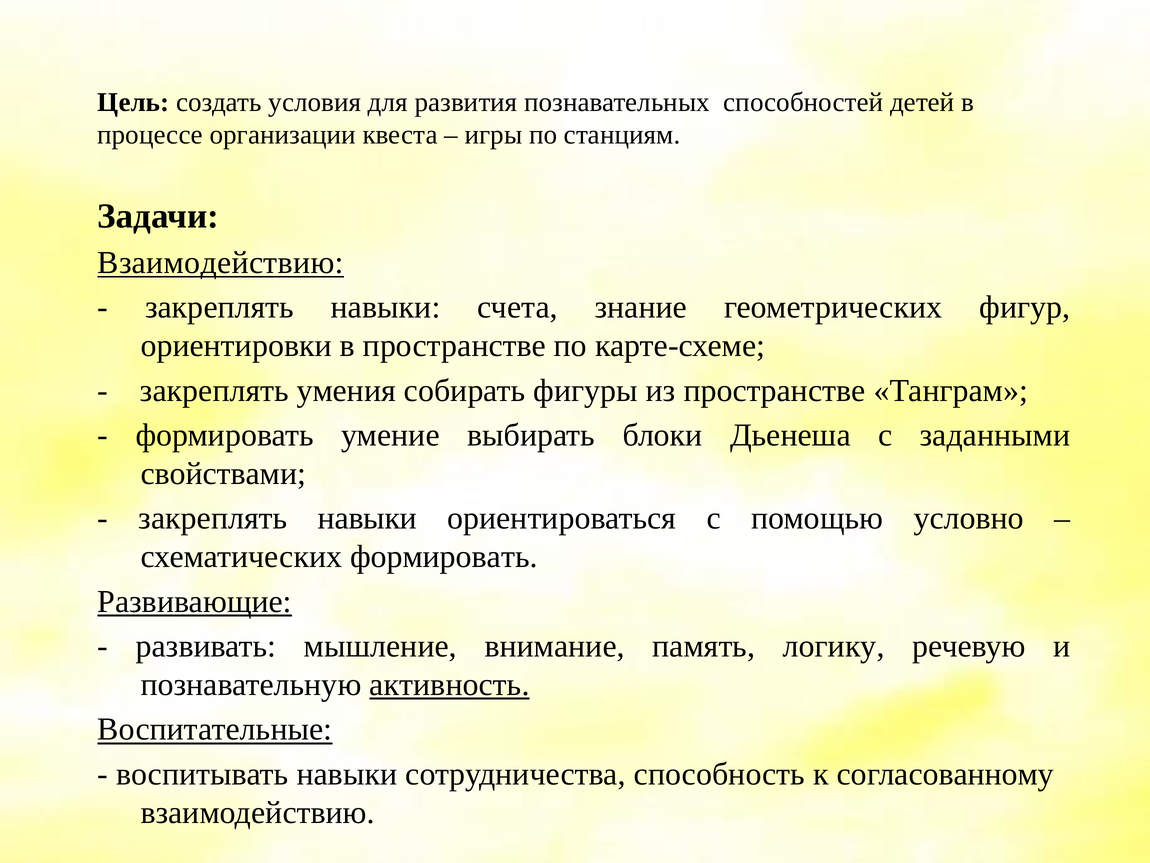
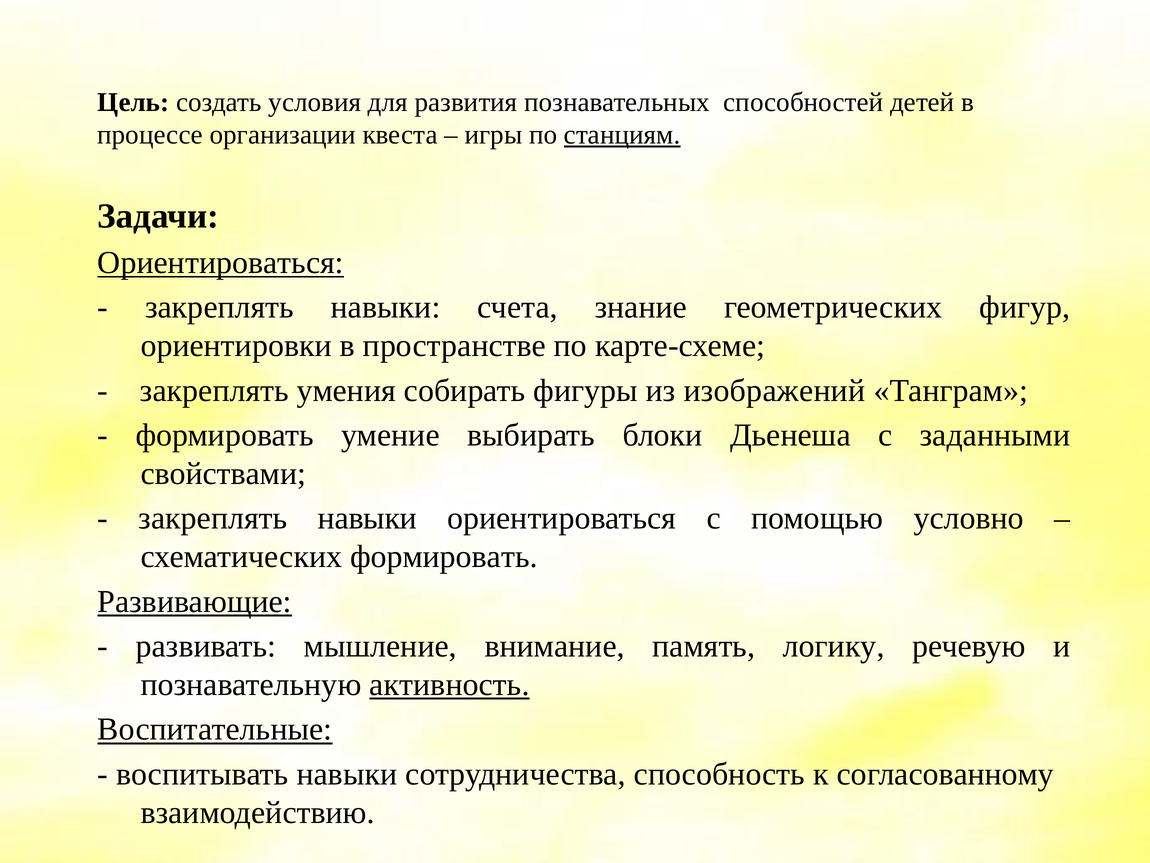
станциям underline: none -> present (622, 135)
Взаимодействию: Взаимодействию -> Ориентироваться (221, 262)
из пространстве: пространстве -> изображений (774, 390)
